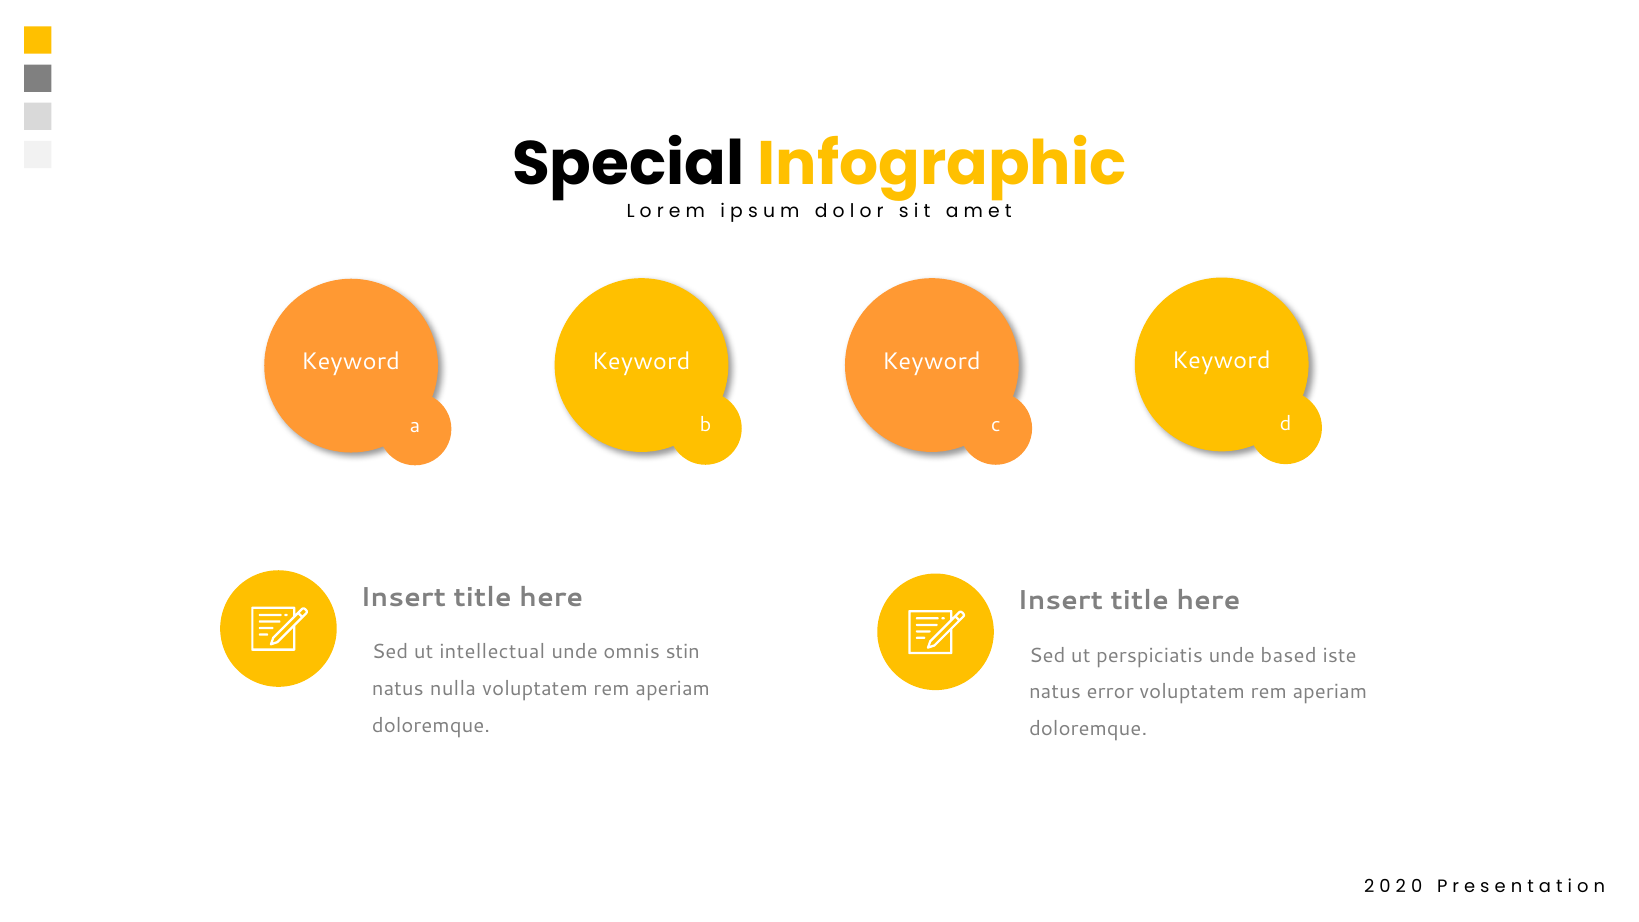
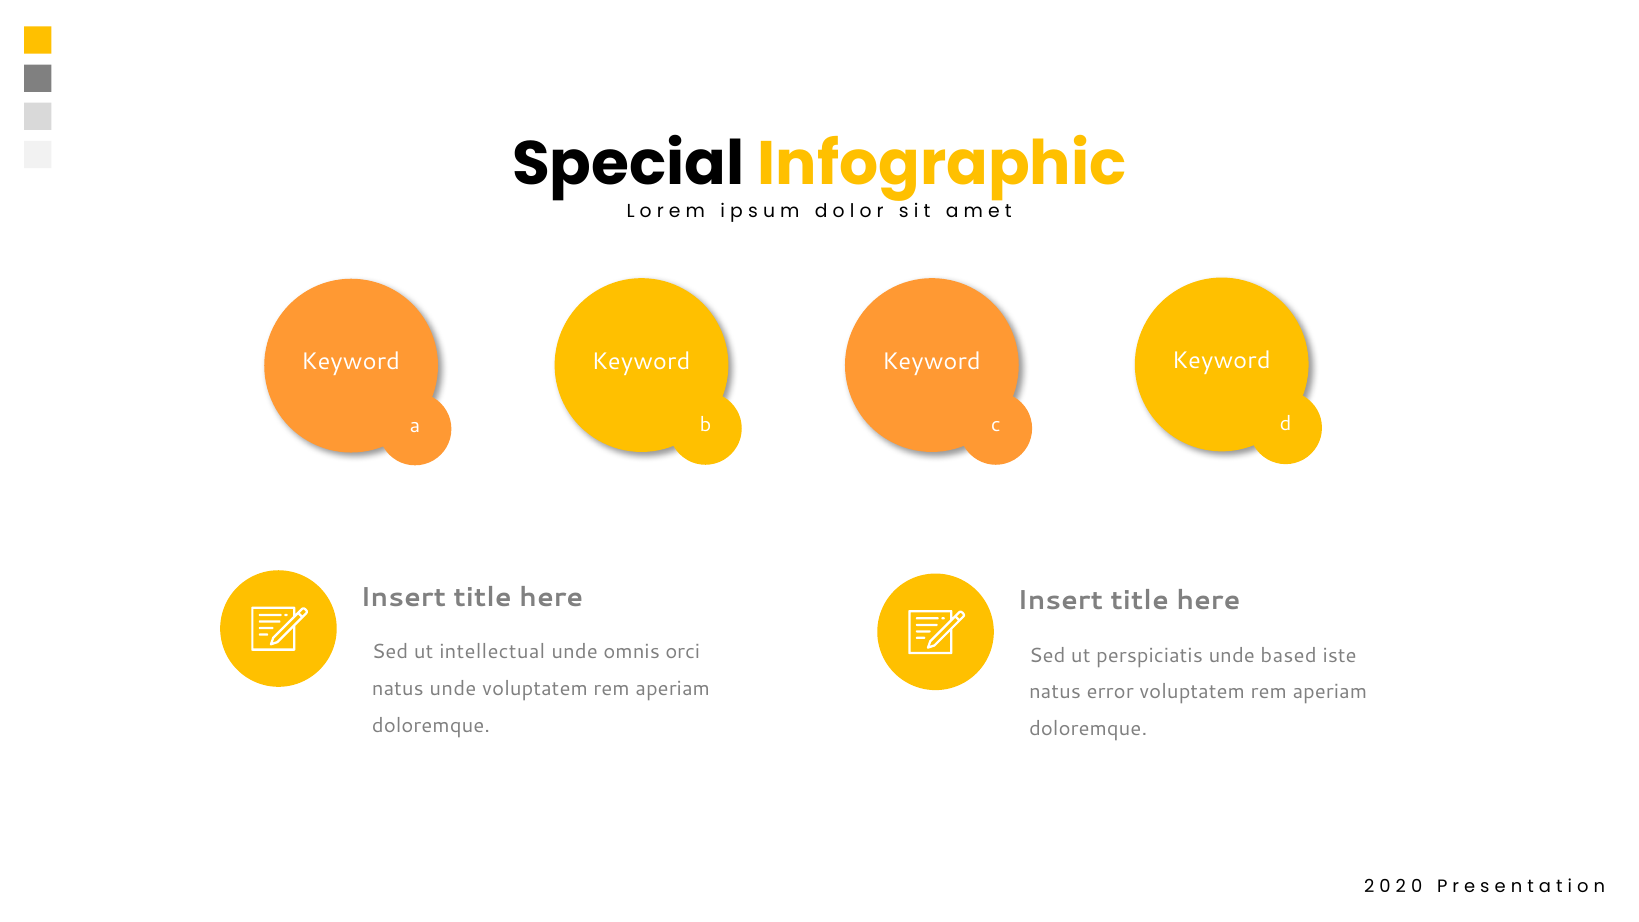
stin: stin -> orci (683, 652)
natus nulla: nulla -> unde (453, 689)
